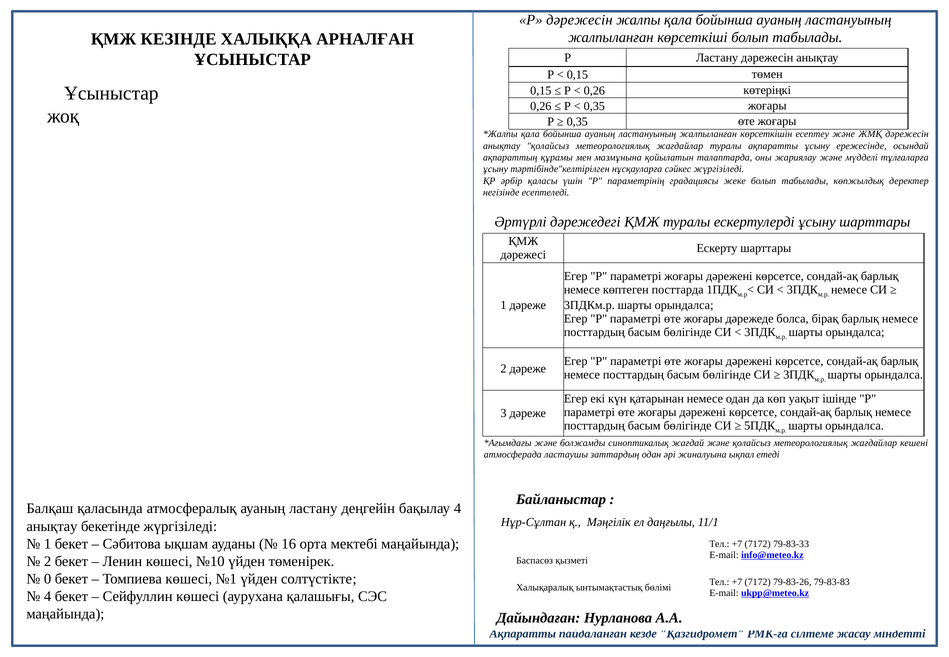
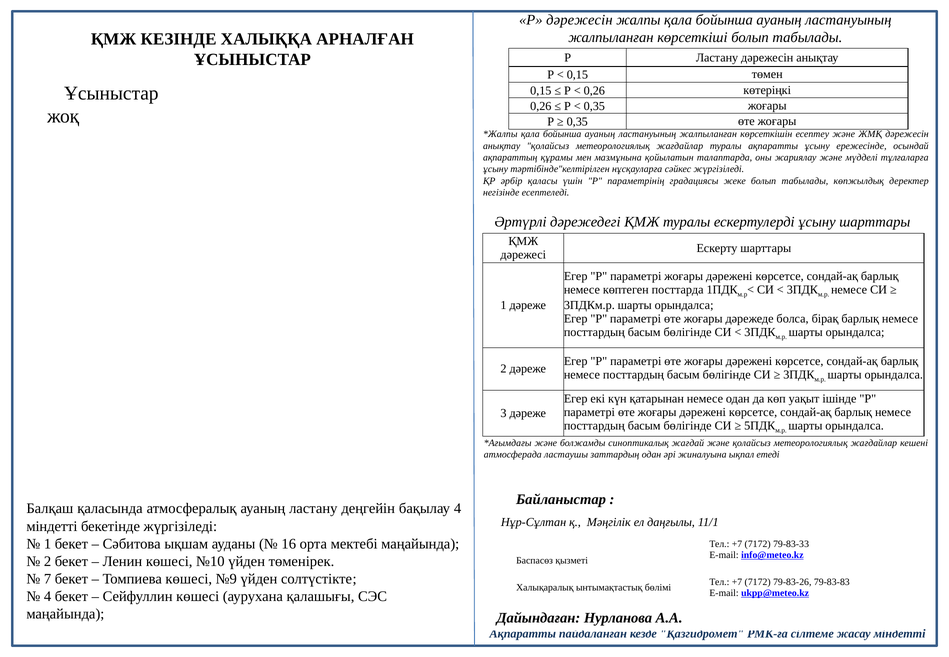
анықтау: анықтау -> міндетті (52, 526)
0: 0 -> 7 (48, 579)
№1: №1 -> №9 (226, 579)
